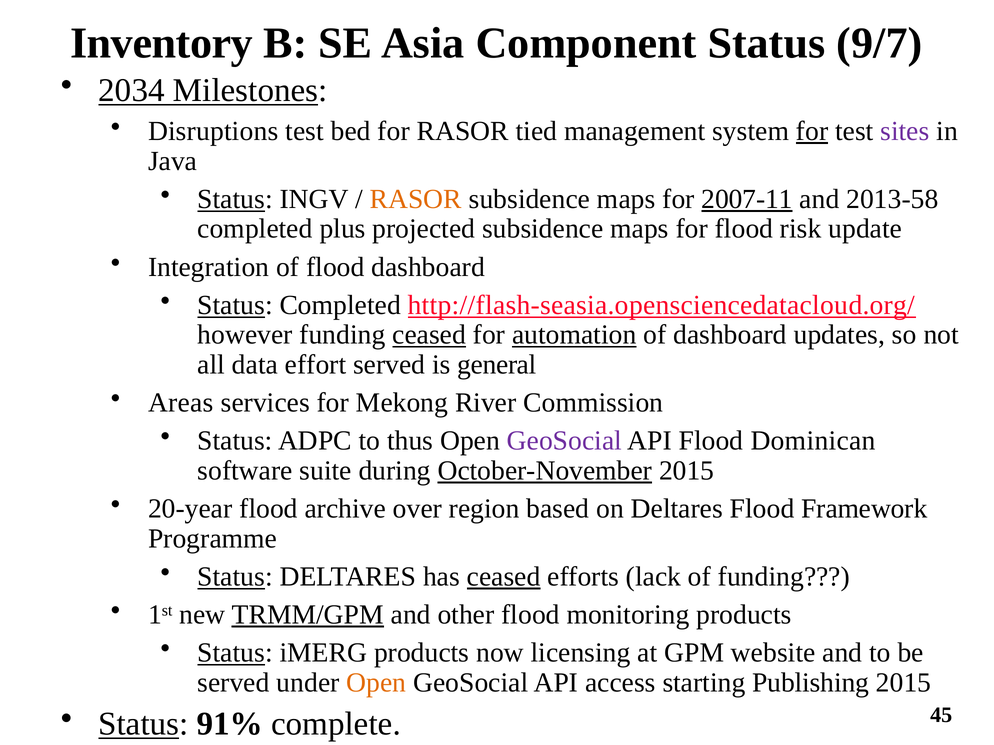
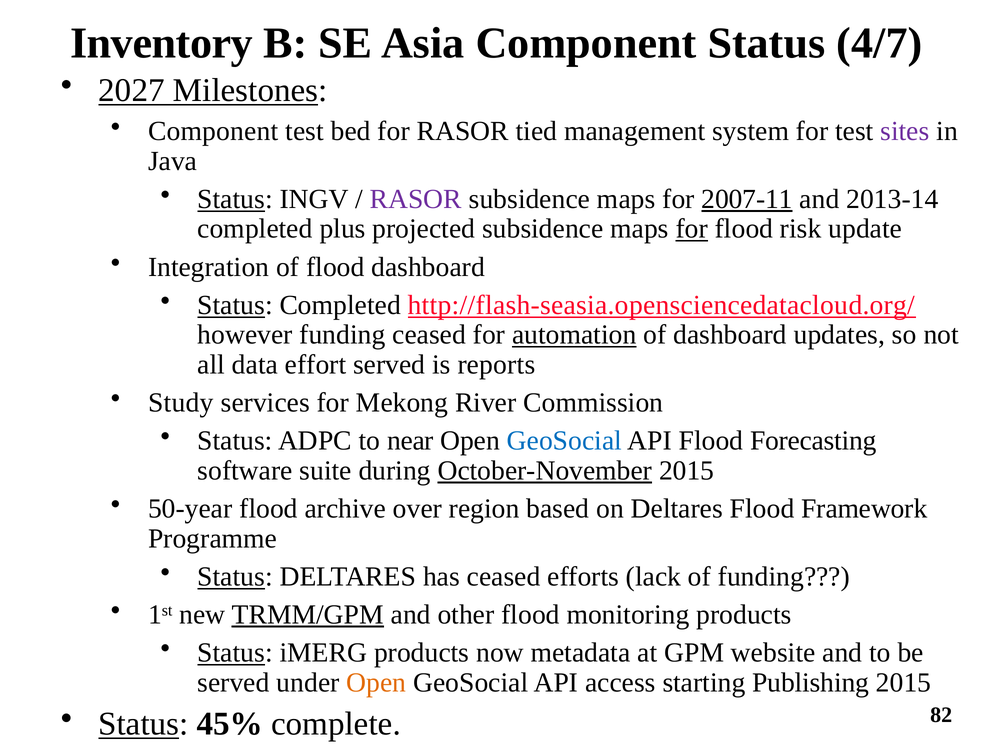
9/7: 9/7 -> 4/7 (879, 43)
2034: 2034 -> 2027 (132, 90)
Disruptions: Disruptions -> Component (213, 131)
for underline: present -> none (812, 131)
RASOR colour: orange -> purple (416, 199)
2013-58: 2013-58 -> 2013-14 (892, 199)
for underline: none -> present (692, 229)
ceased underline: present -> none (429, 335)
general: general -> reports (497, 365)
Areas: Areas -> Study (181, 403)
thus: thus -> near (410, 441)
GeoSocial colour: purple -> blue (564, 441)
Dominican: Dominican -> Forecasting (813, 441)
20-year: 20-year -> 50-year (190, 509)
ceased underline: present -> none (504, 577)
licensing: licensing -> metadata (581, 653)
91%: 91% -> 45% (230, 724)
45: 45 -> 82 (941, 716)
